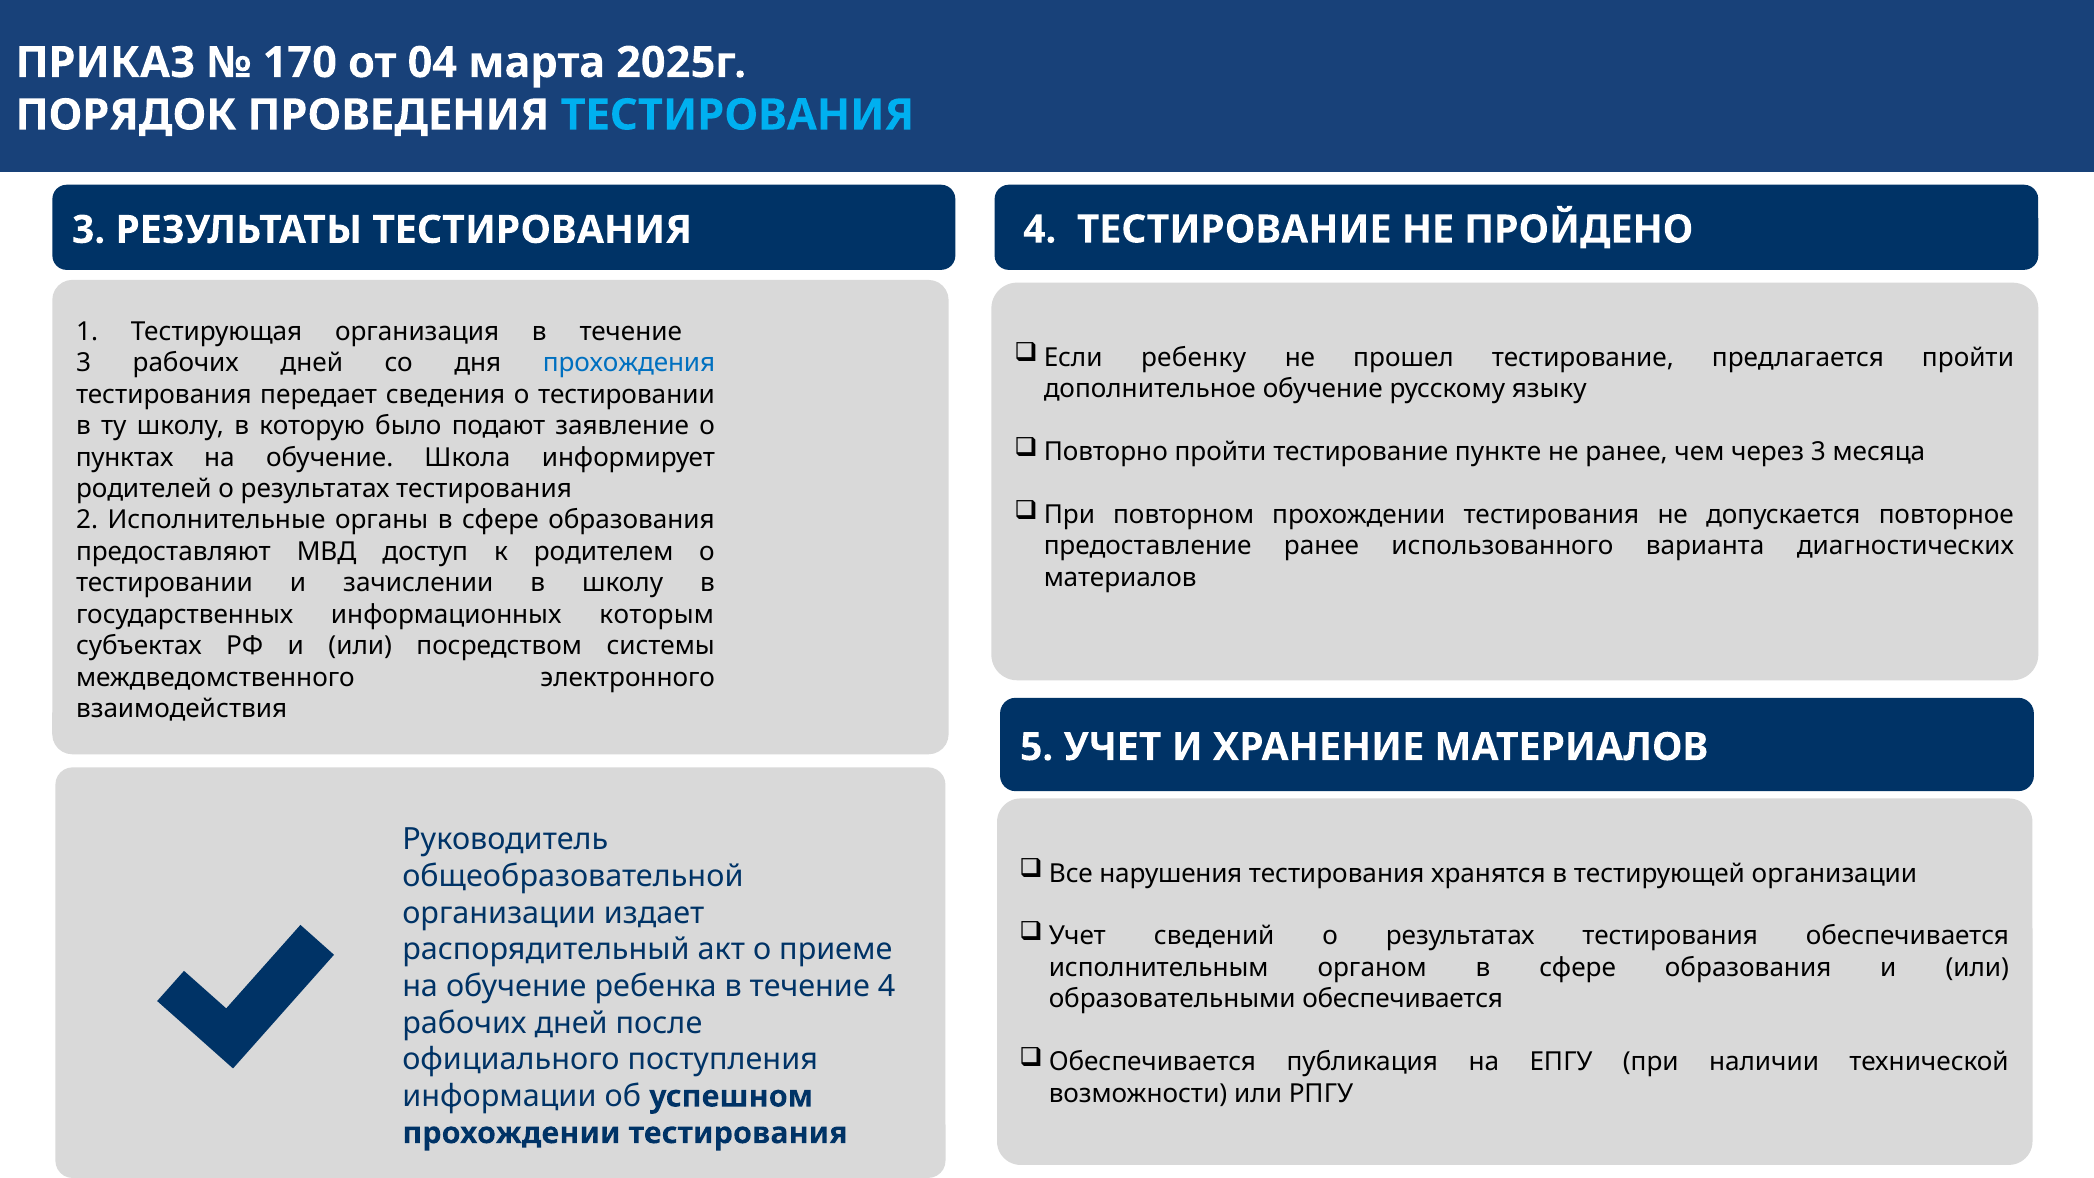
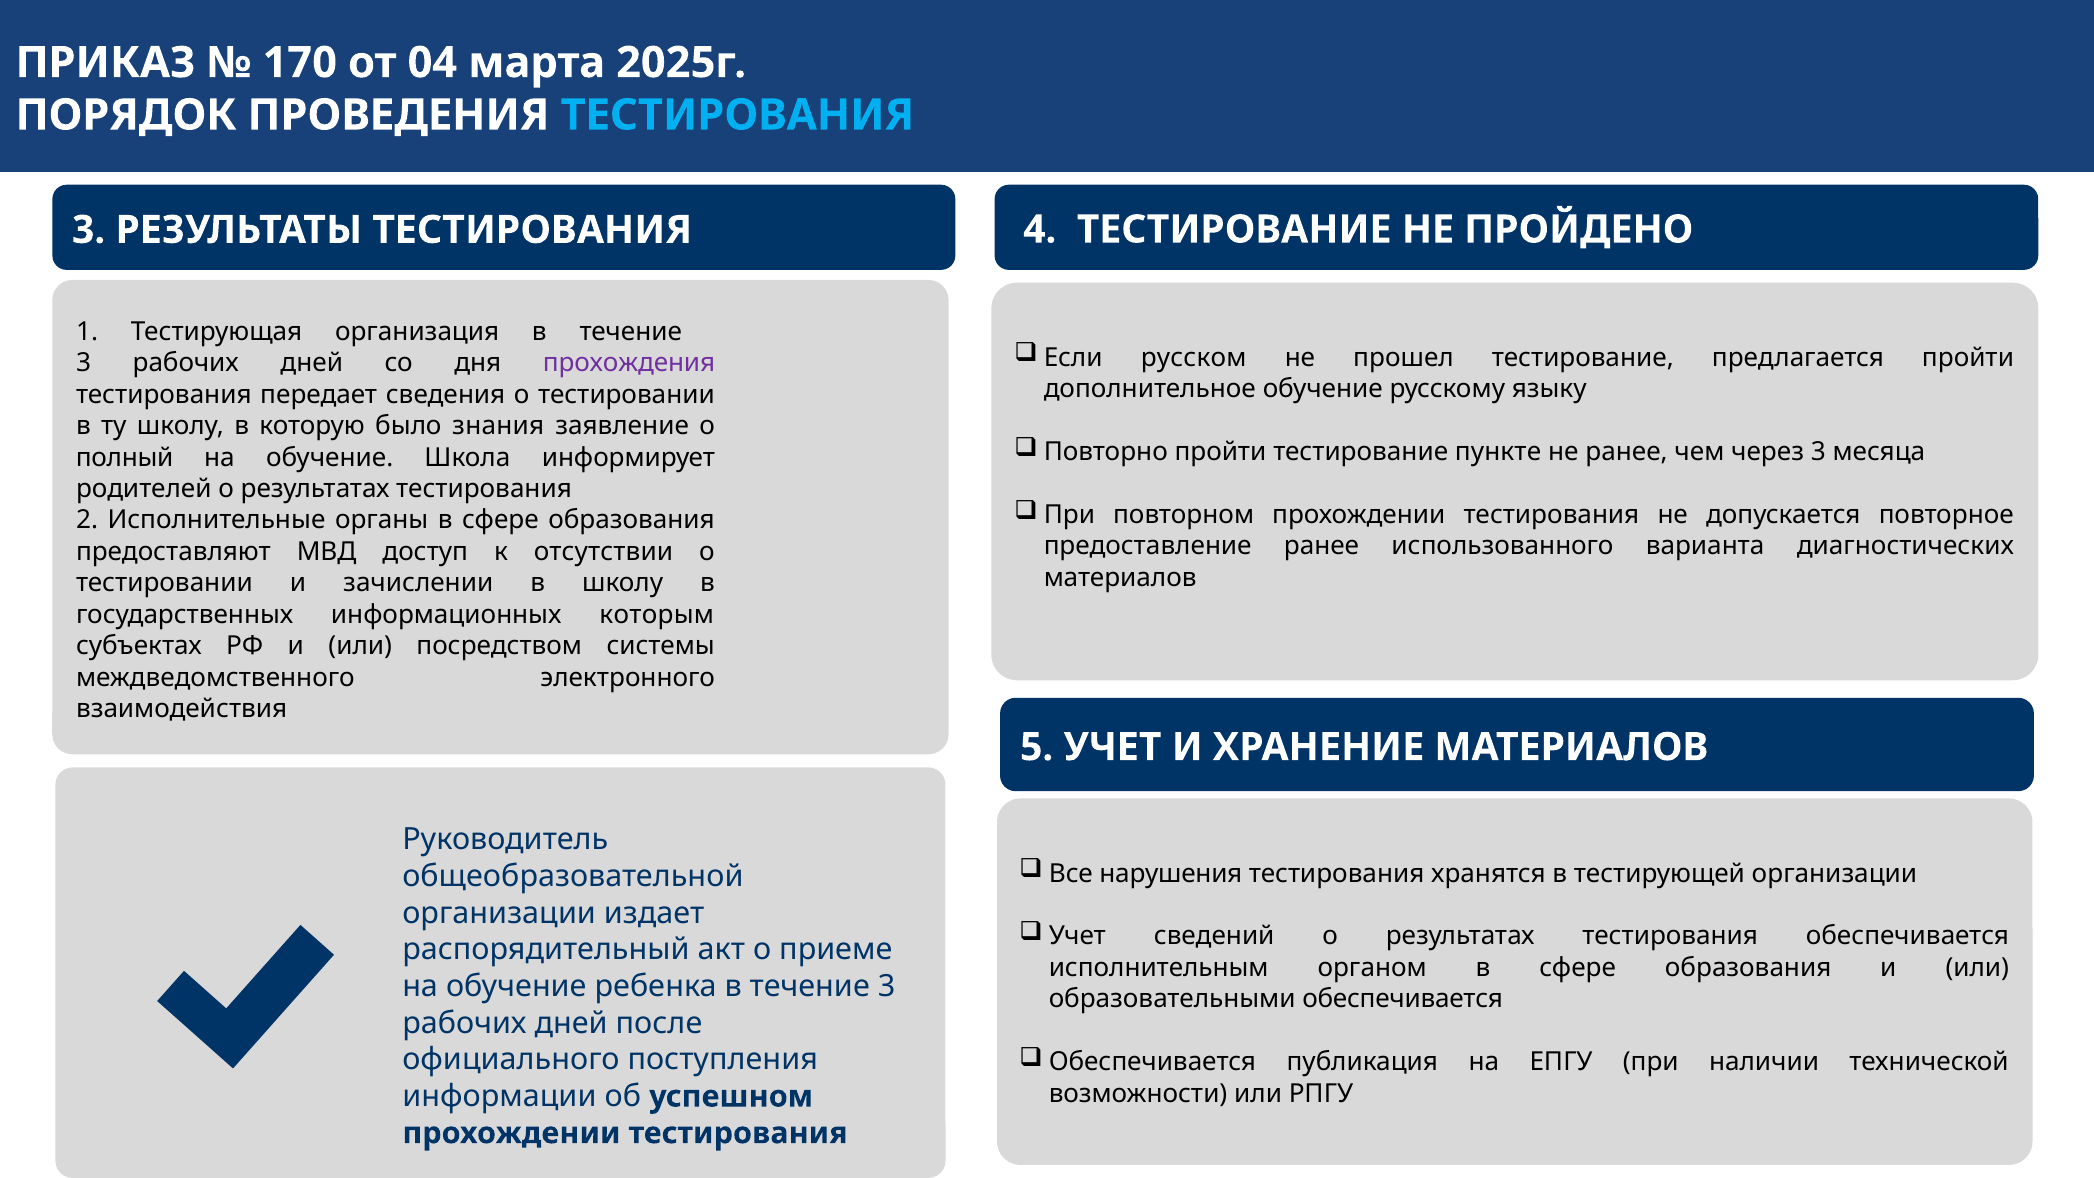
ребенку: ребенку -> русском (1194, 358)
прохождения colour: blue -> purple (629, 363)
подают: подают -> знания (498, 426)
пунктах: пунктах -> полный (125, 457)
родителем: родителем -> отсутствии (604, 552)
ребенка в течение 4: 4 -> 3 (887, 986)
